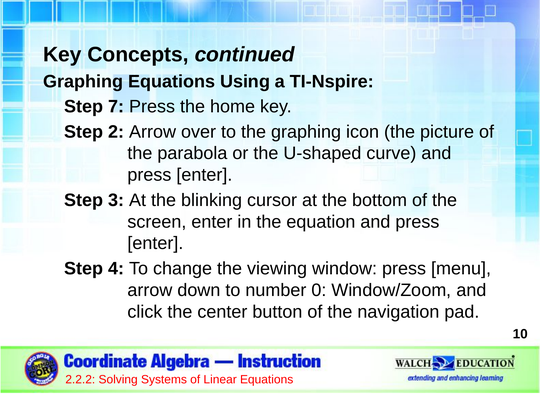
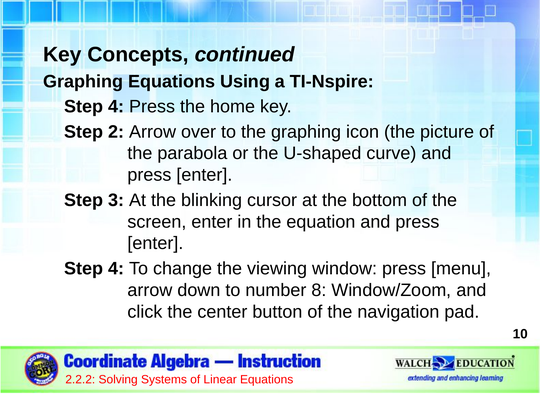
7: 7 -> 4 (116, 107)
0: 0 -> 8 (319, 290)
